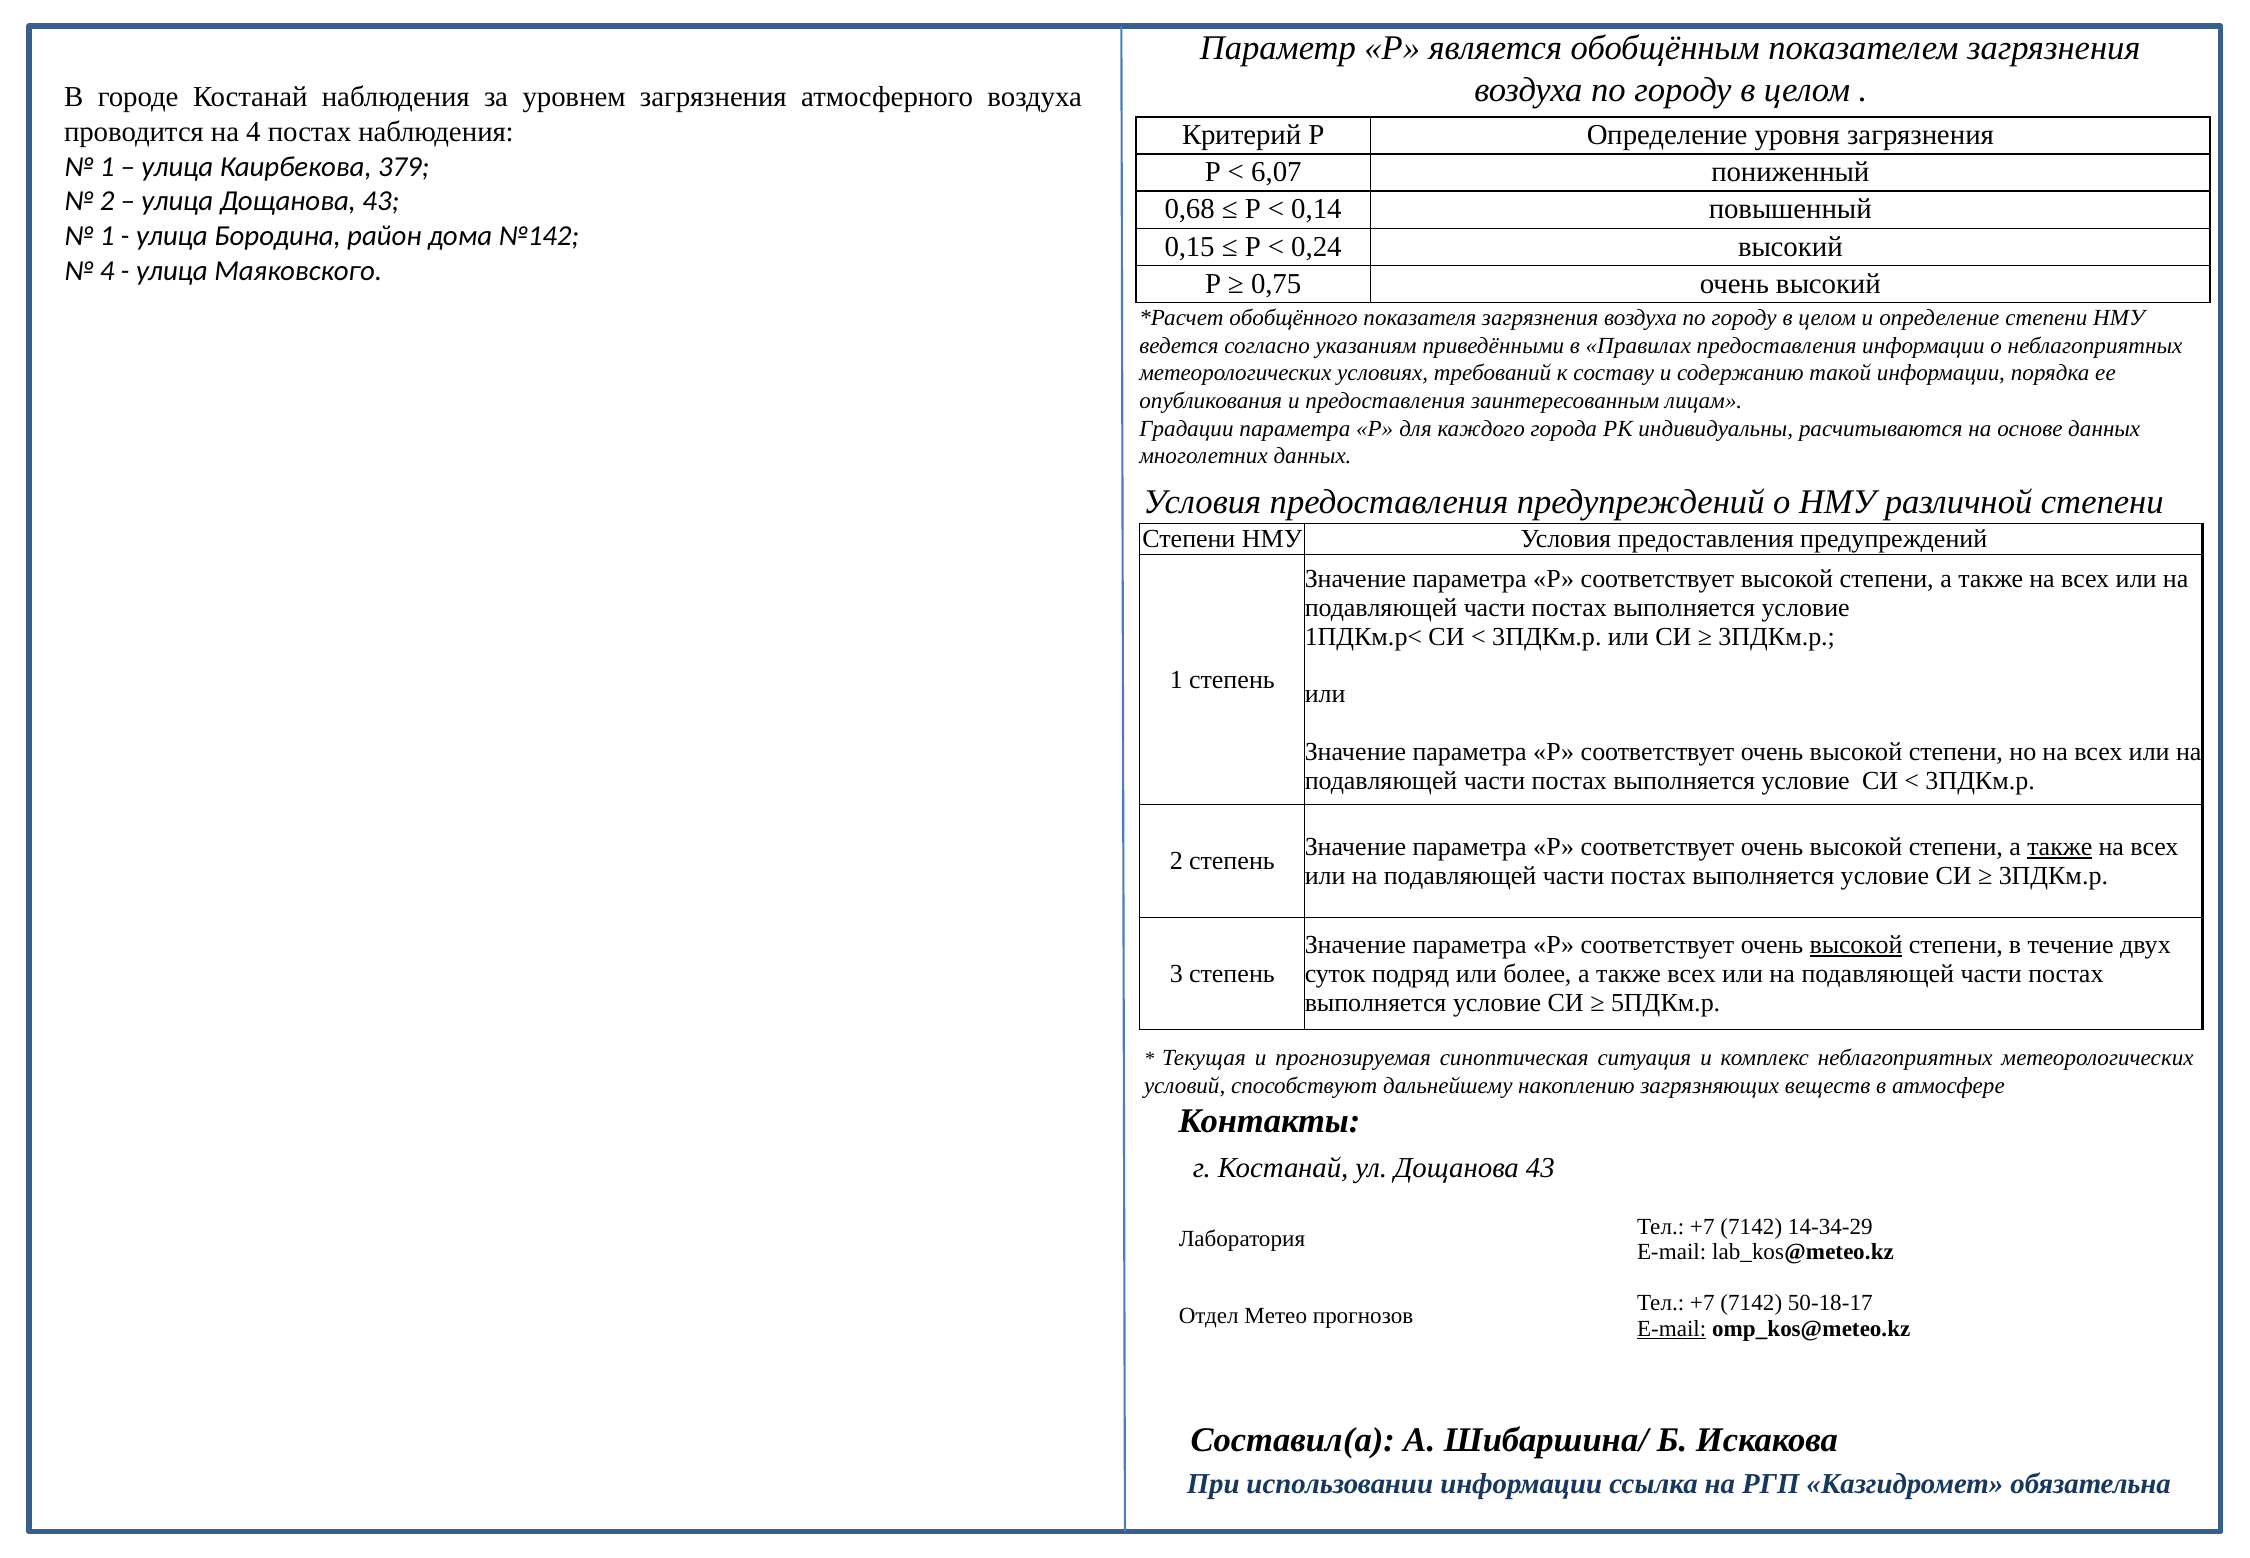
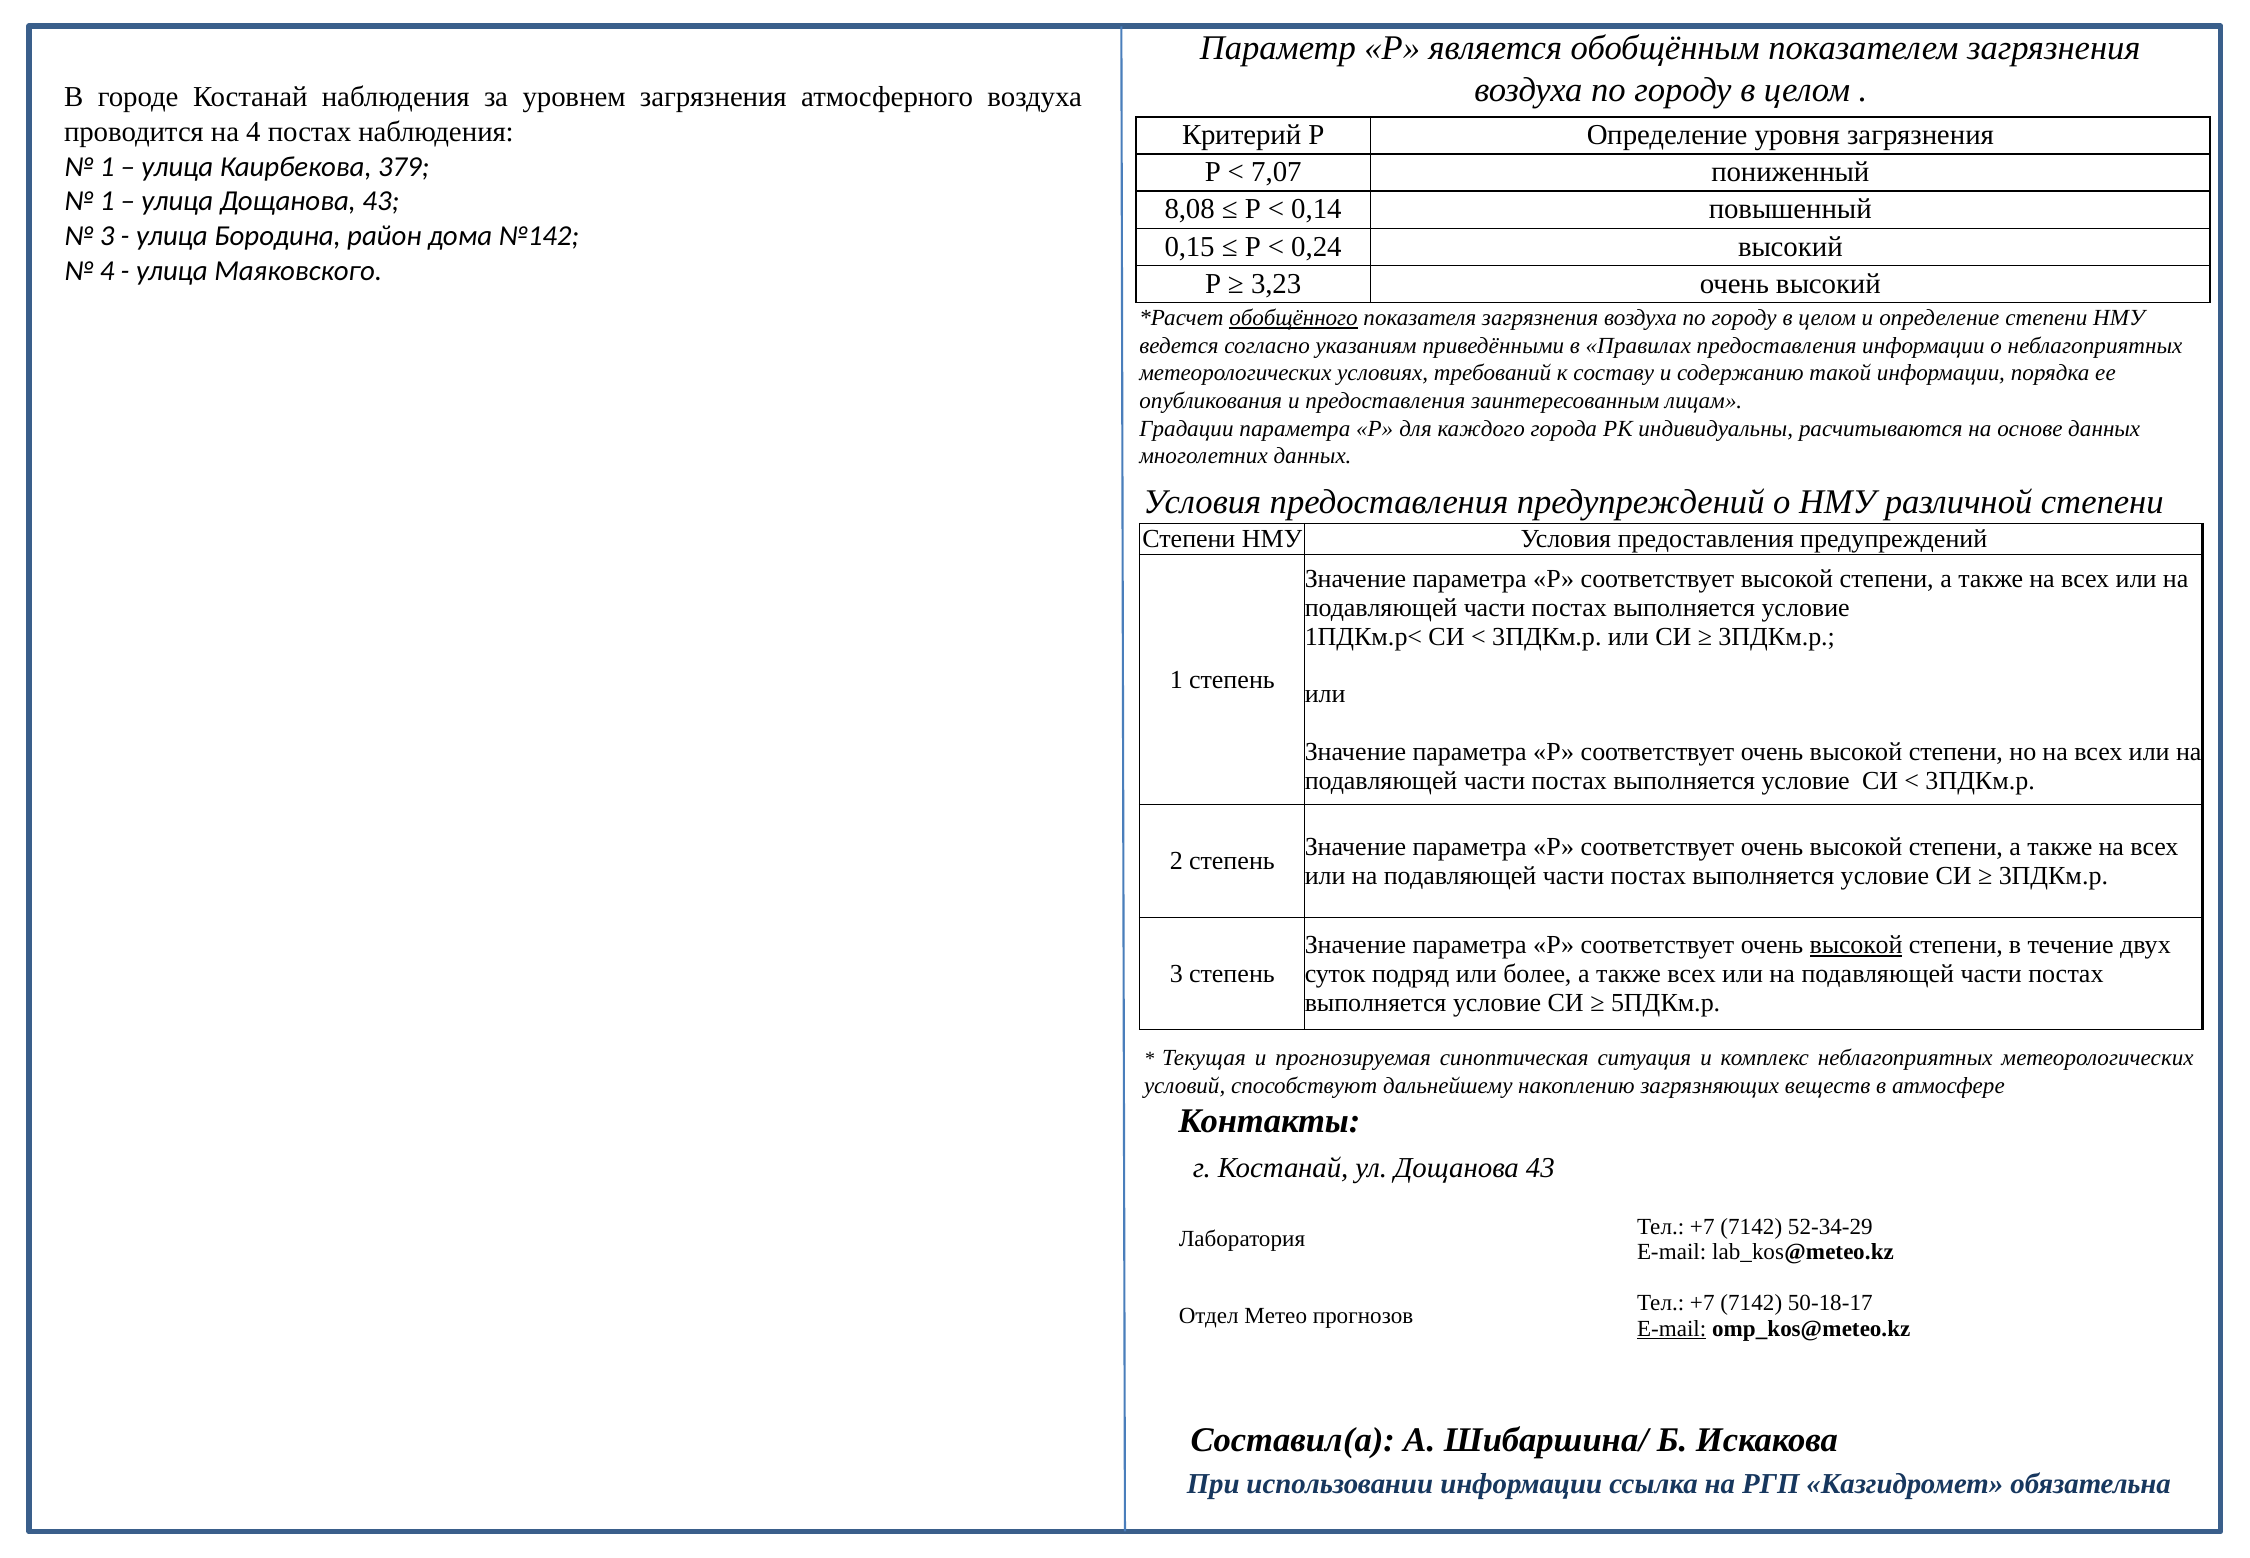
6,07: 6,07 -> 7,07 (1276, 172)
2: 2 -> 1 (107, 201)
0,68: 0,68 -> 8,08 (1190, 209)
1: 1 -> 3 (107, 236)
0,75: 0,75 -> 3,23 (1276, 284)
обобщённого underline: none -> present (1293, 318)
также underline: present -> none (2060, 847)
14-34-29: 14-34-29 -> 52-34-29 (1830, 1226)
